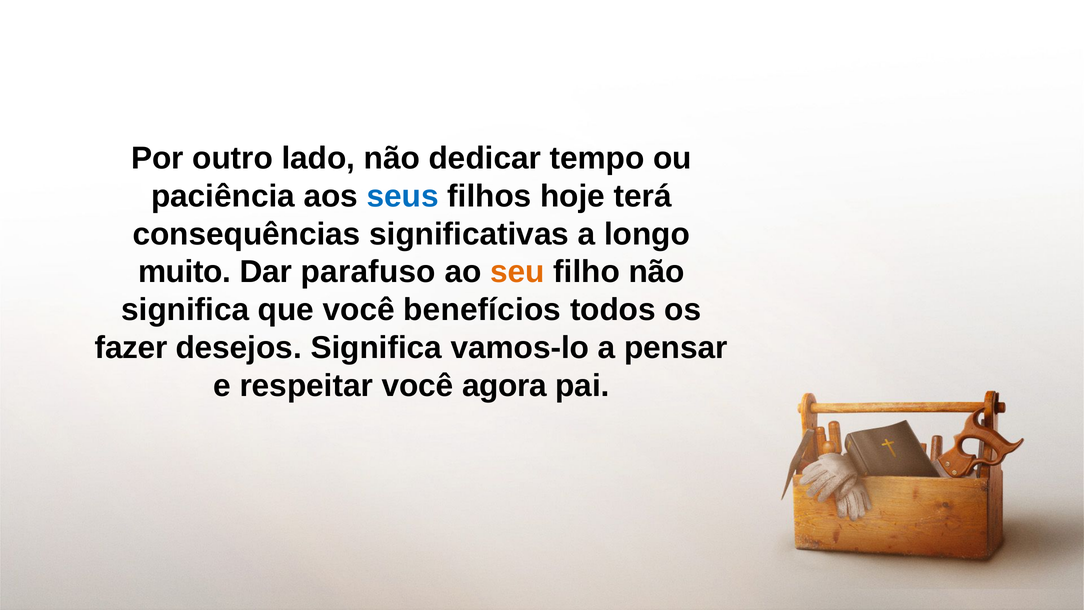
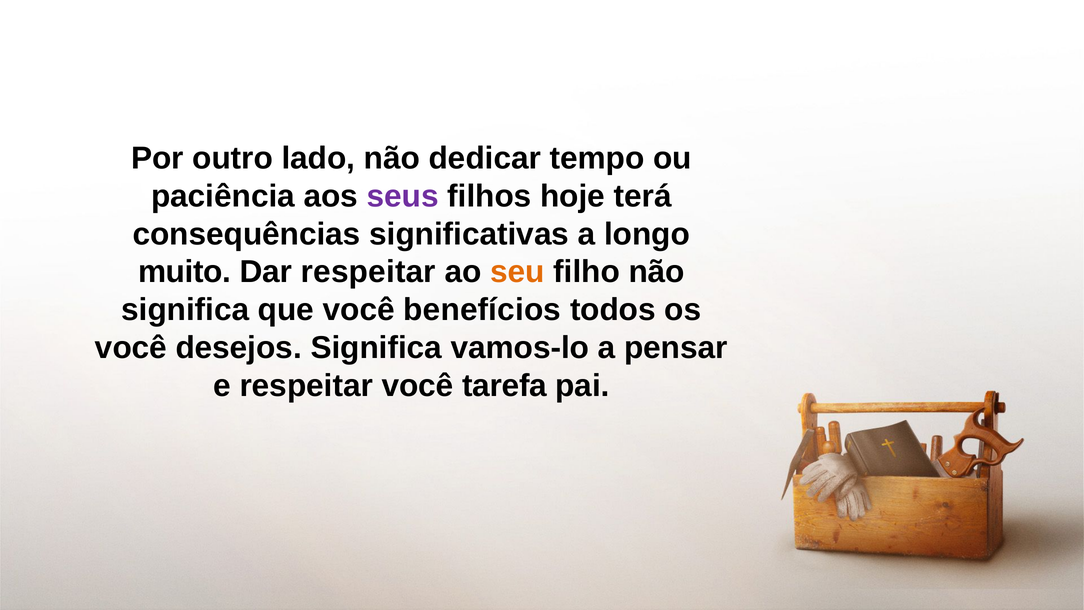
seus colour: blue -> purple (403, 196)
Dar parafuso: parafuso -> respeitar (368, 272)
fazer: fazer -> você (131, 348)
agora: agora -> tarefa (505, 386)
